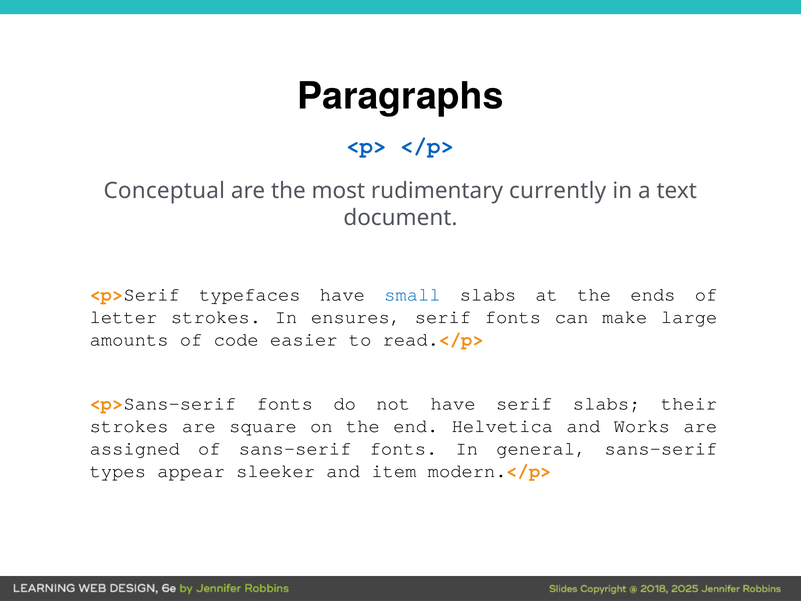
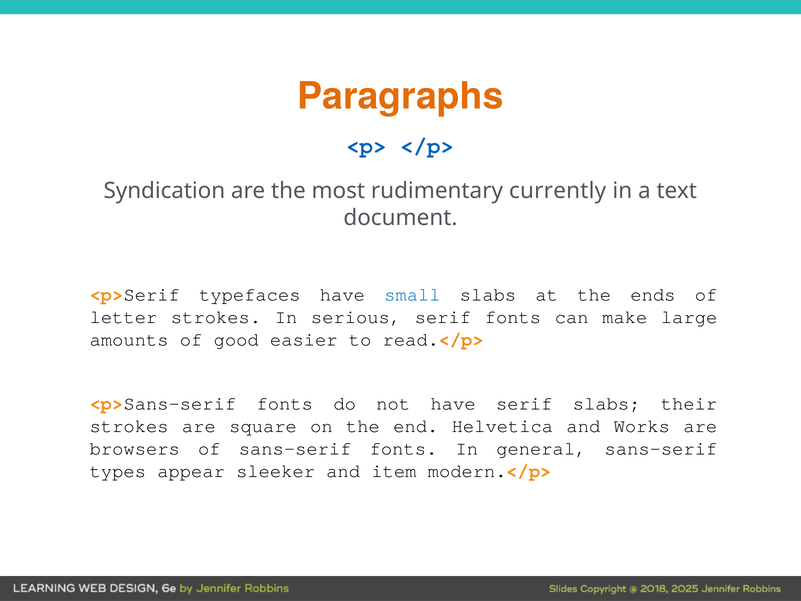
Paragraphs colour: black -> orange (400, 96)
Conceptual: Conceptual -> Syndication (164, 191)
ensures: ensures -> serious (356, 317)
code: code -> good (236, 340)
assigned: assigned -> browsers (135, 448)
